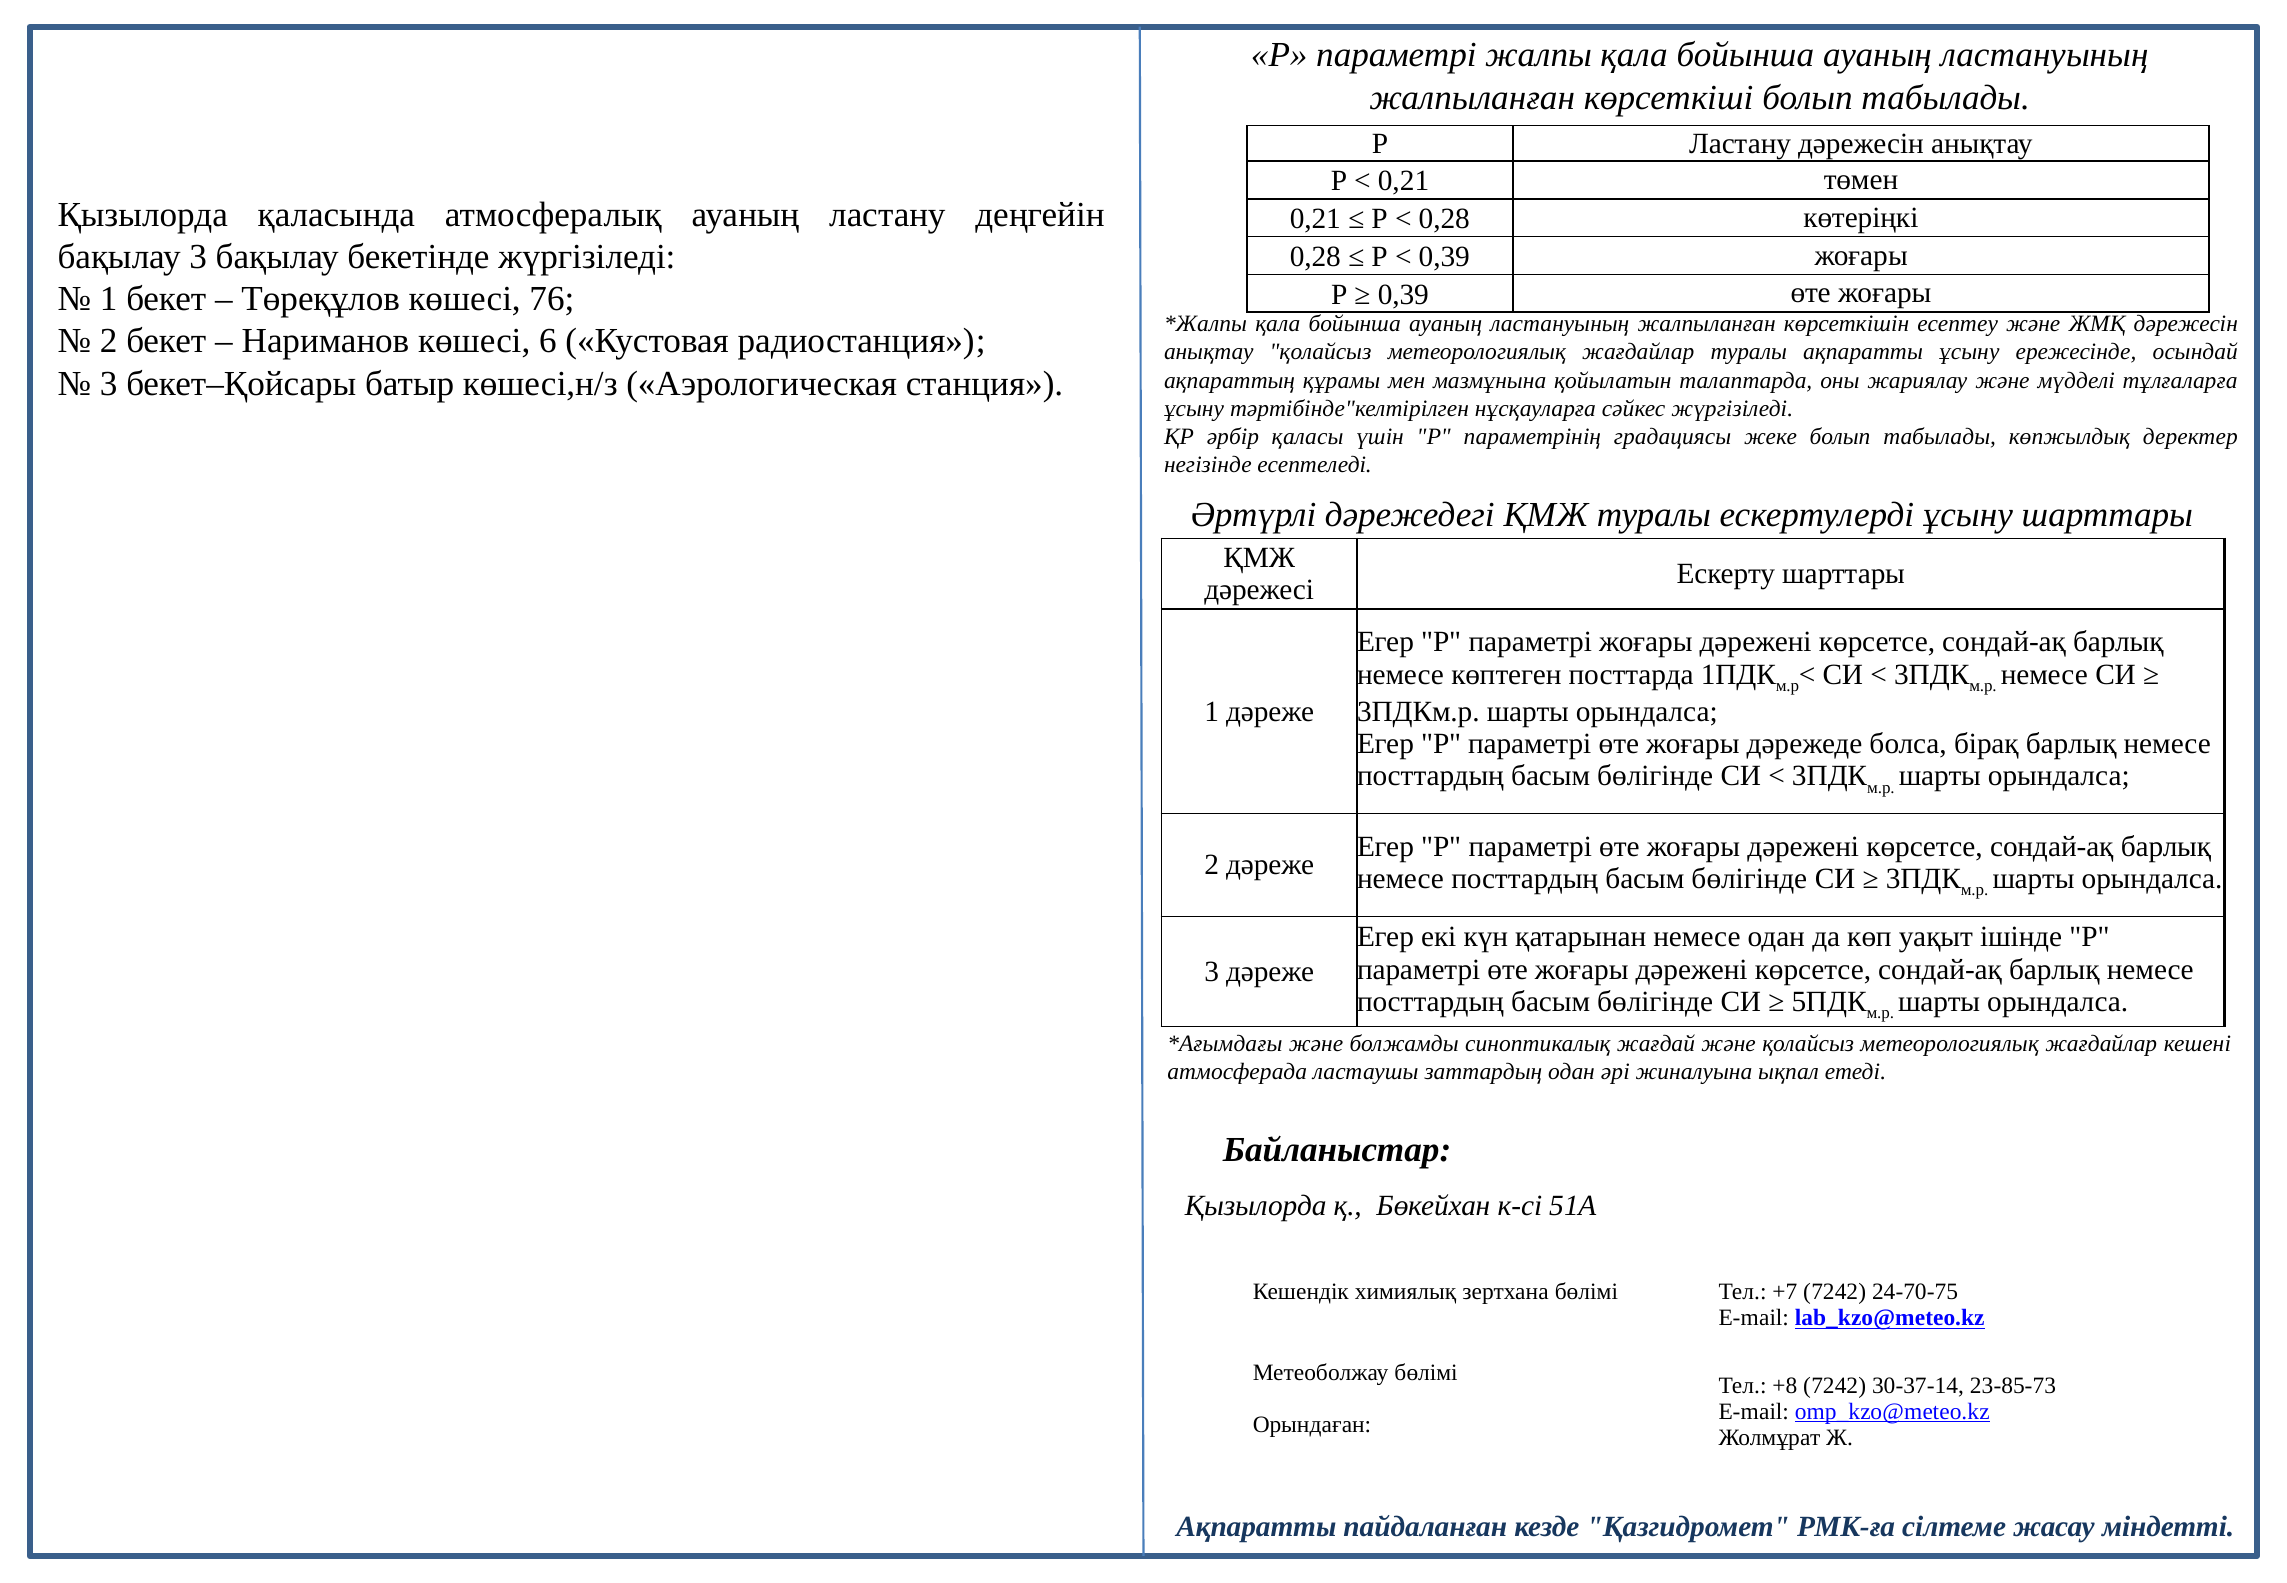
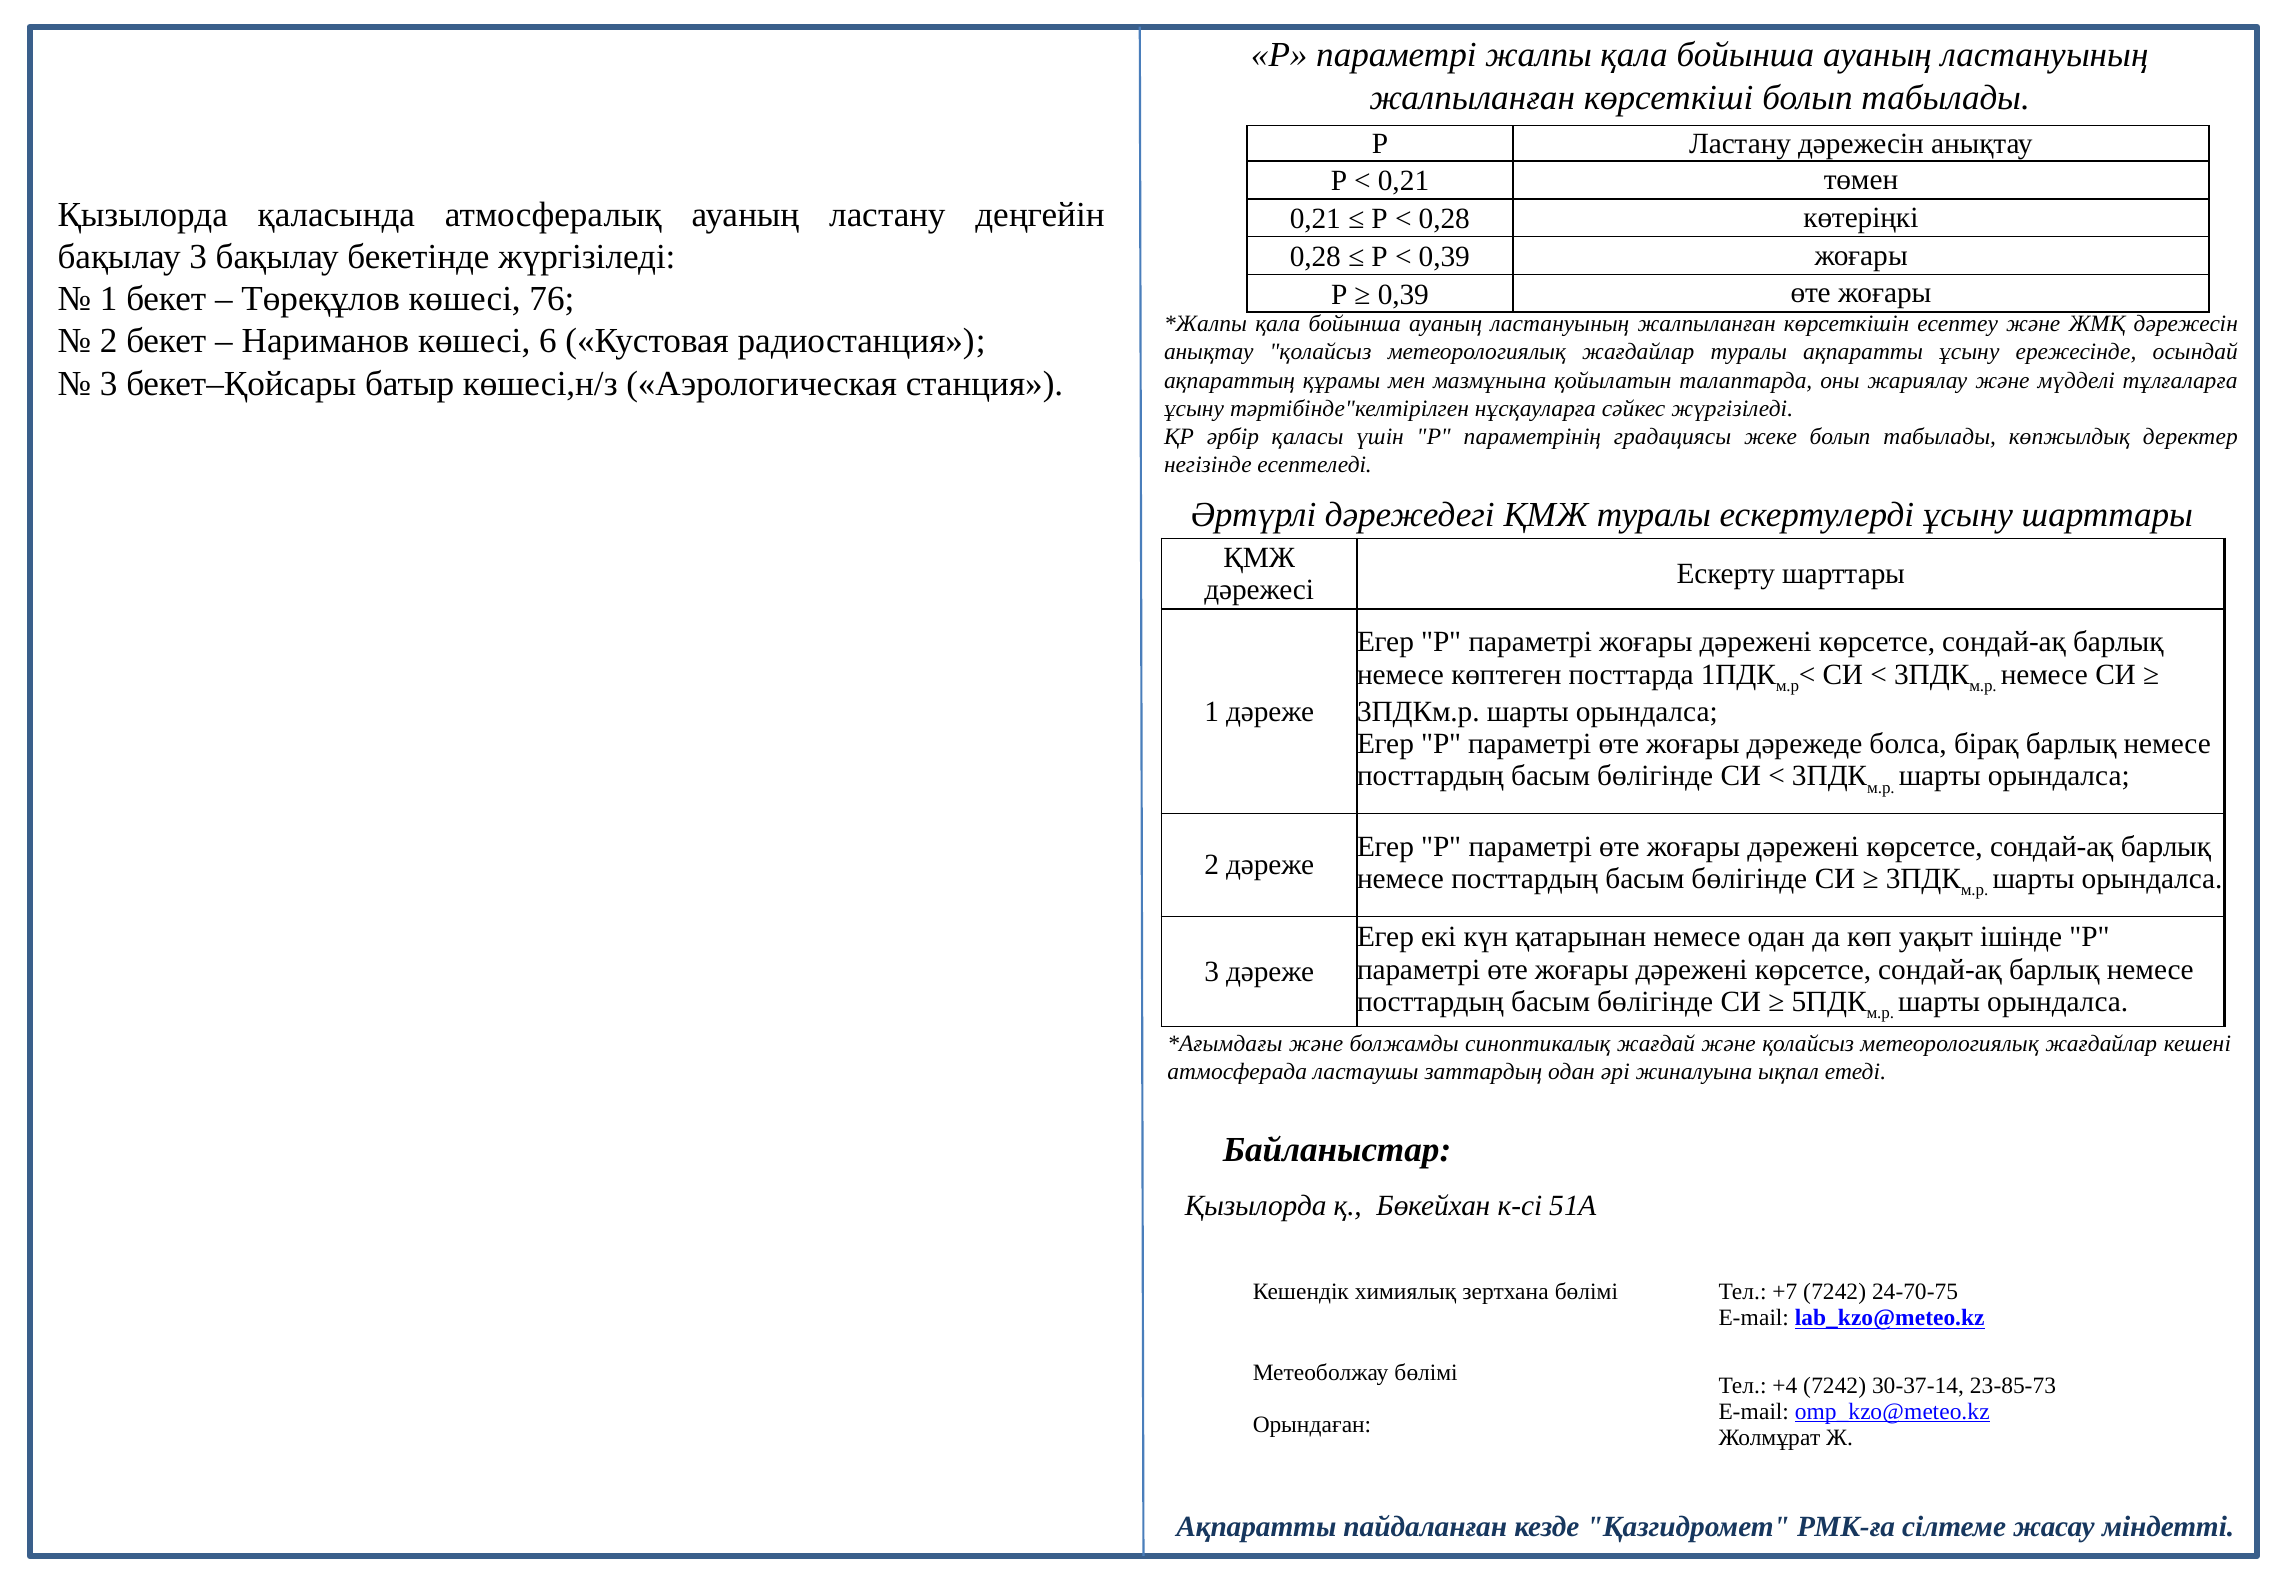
+8: +8 -> +4 (1785, 1386)
